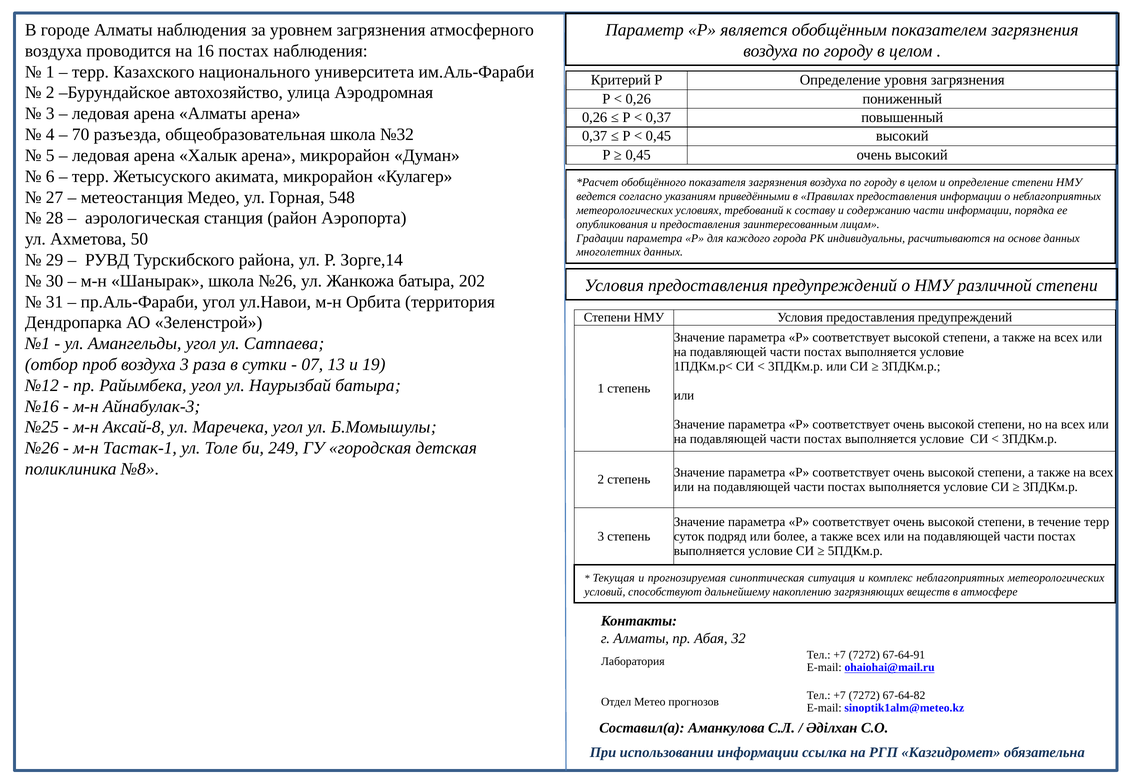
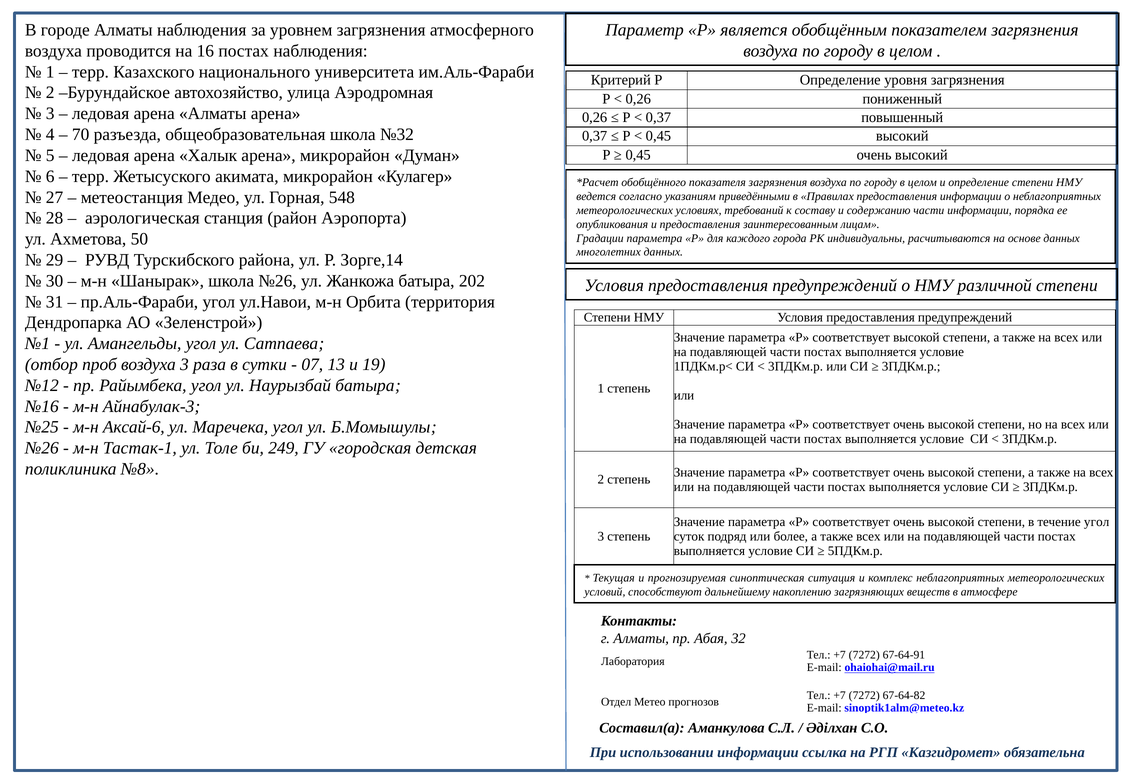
Аксай-8: Аксай-8 -> Аксай-6 (134, 427)
течение терр: терр -> угол (1097, 522)
